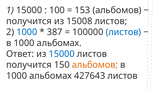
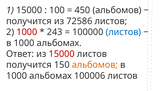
153: 153 -> 450 (82, 10)
15008: 15008 -> 72586 (79, 21)
1000 colour: blue -> red (27, 32)
387: 387 -> 243 (55, 32)
15000 colour: blue -> red (62, 54)
427643: 427643 -> 100006 (90, 75)
